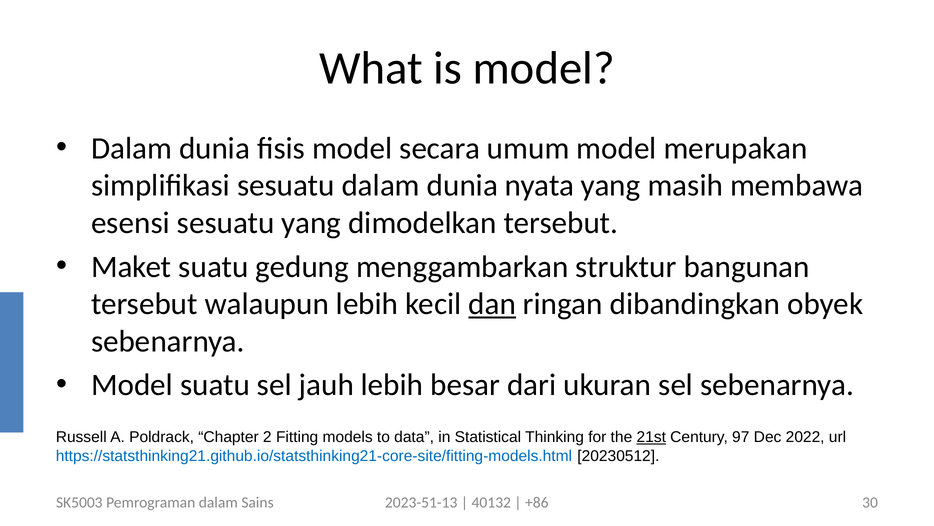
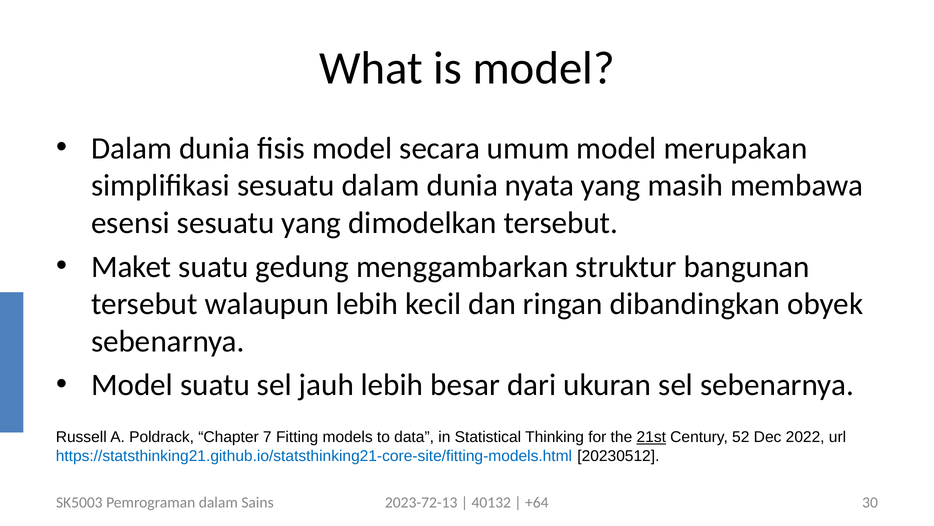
dan underline: present -> none (492, 304)
2: 2 -> 7 (267, 437)
97: 97 -> 52 (741, 437)
2023-51-13: 2023-51-13 -> 2023-72-13 (421, 502)
+86: +86 -> +64 (537, 502)
